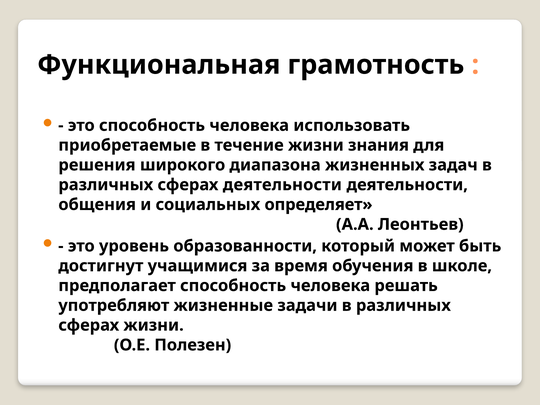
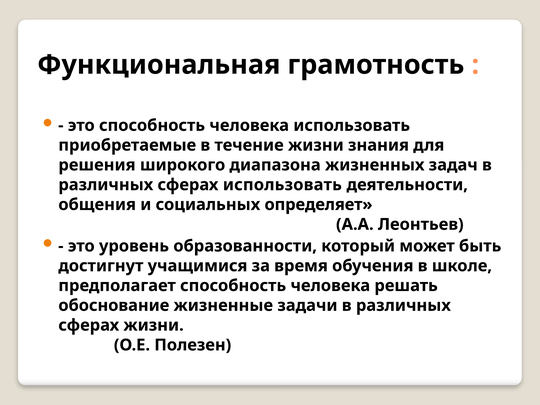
сферах деятельности: деятельности -> использовать (282, 185)
употребляют: употребляют -> обоснование (114, 305)
